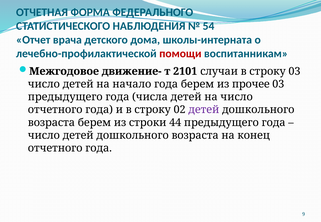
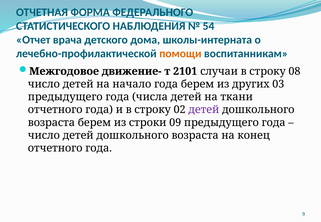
помощи colour: red -> orange (180, 54)
строку 03: 03 -> 08 (294, 71)
прочее: прочее -> других (251, 84)
на число: число -> ткани (237, 97)
44: 44 -> 09 (175, 123)
